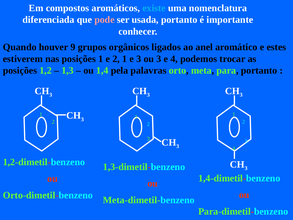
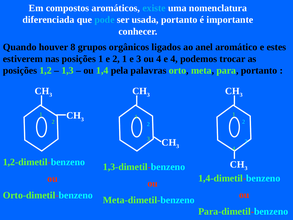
pode colour: pink -> light blue (105, 20)
9: 9 -> 8 (73, 47)
ou 3: 3 -> 4 (159, 59)
